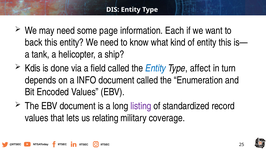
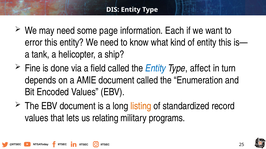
back: back -> error (34, 43)
Kdis: Kdis -> Fine (33, 69)
INFO: INFO -> AMIE (87, 81)
listing colour: purple -> orange (141, 106)
coverage: coverage -> programs (167, 118)
